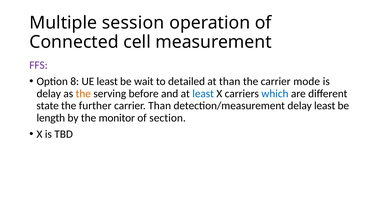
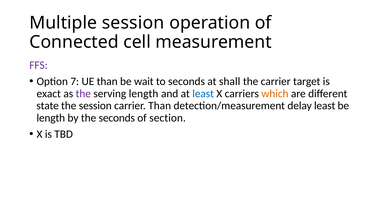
8: 8 -> 7 (75, 81)
UE least: least -> than (107, 81)
to detailed: detailed -> seconds (186, 81)
at than: than -> shall (230, 81)
mode: mode -> target (307, 81)
delay: delay -> exact (49, 93)
the colour: orange -> purple (83, 93)
serving before: before -> length (144, 93)
which colour: blue -> orange (275, 93)
the further: further -> session (95, 105)
the monitor: monitor -> seconds (117, 118)
